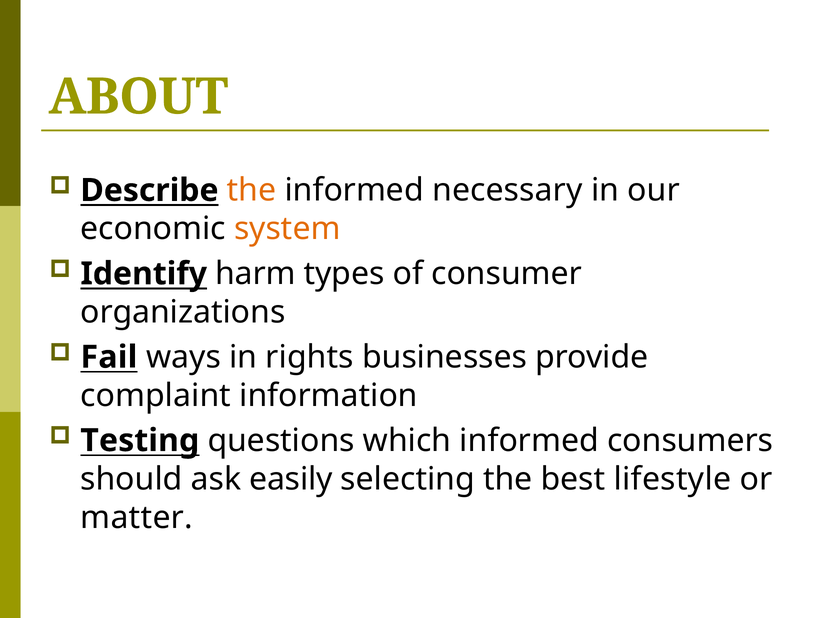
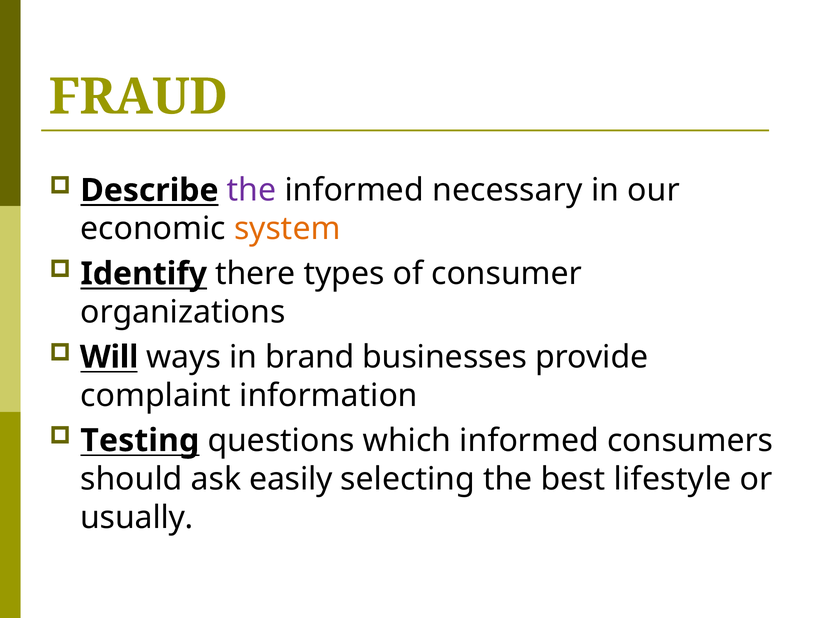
ABOUT: ABOUT -> FRAUD (138, 97)
the colour: orange -> purple (252, 190)
harm: harm -> there (255, 274)
Fail: Fail -> Will (109, 357)
rights: rights -> brand (310, 357)
matter: matter -> usually (137, 517)
